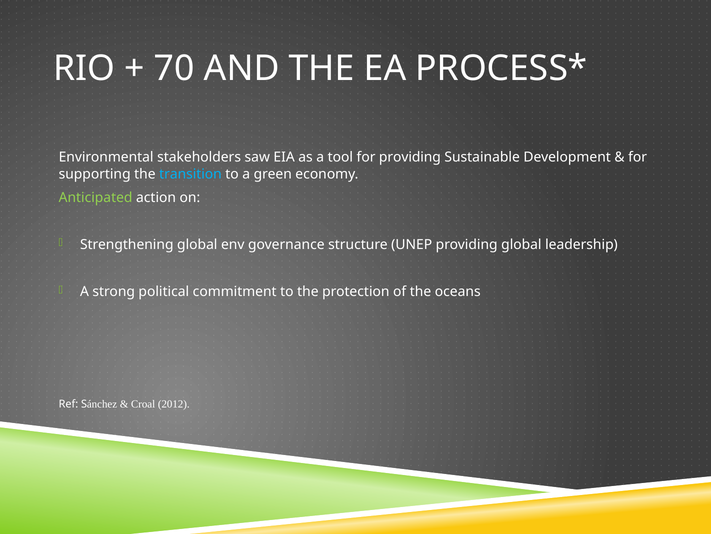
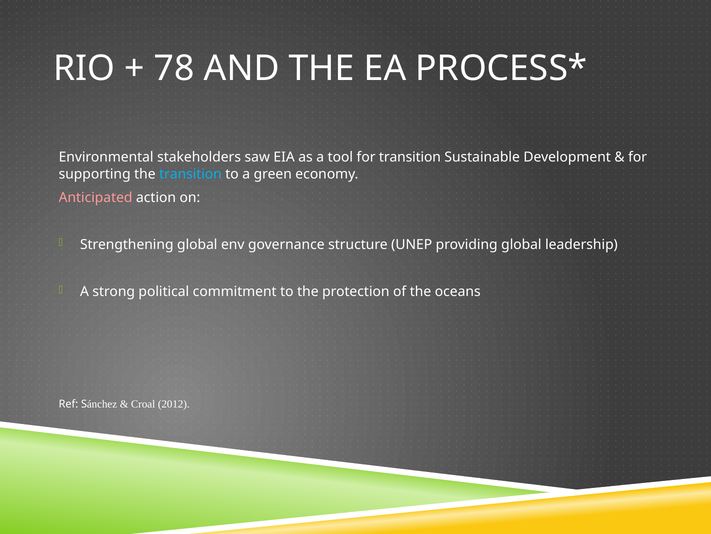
70: 70 -> 78 (174, 68)
for providing: providing -> transition (410, 157)
Anticipated colour: light green -> pink (96, 197)
